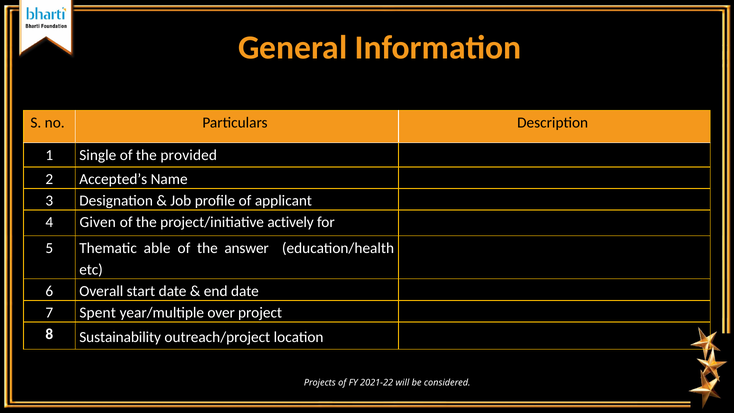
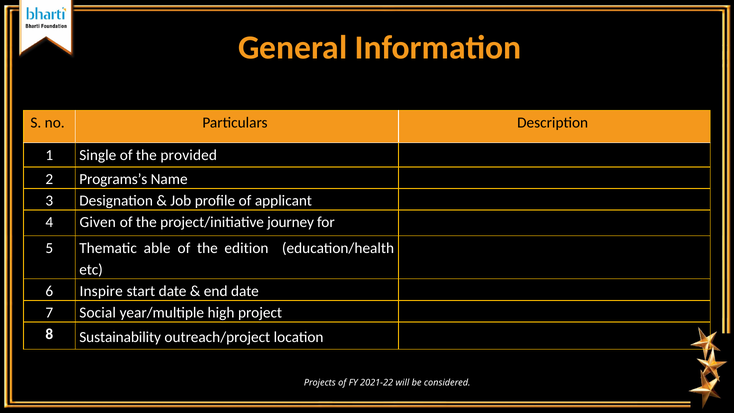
Accepted’s: Accepted’s -> Programs’s (113, 179)
actively: actively -> journey (291, 222)
answer: answer -> edition (247, 248)
Overall: Overall -> Inspire (101, 291)
Spent: Spent -> Social (98, 313)
over: over -> high (221, 313)
